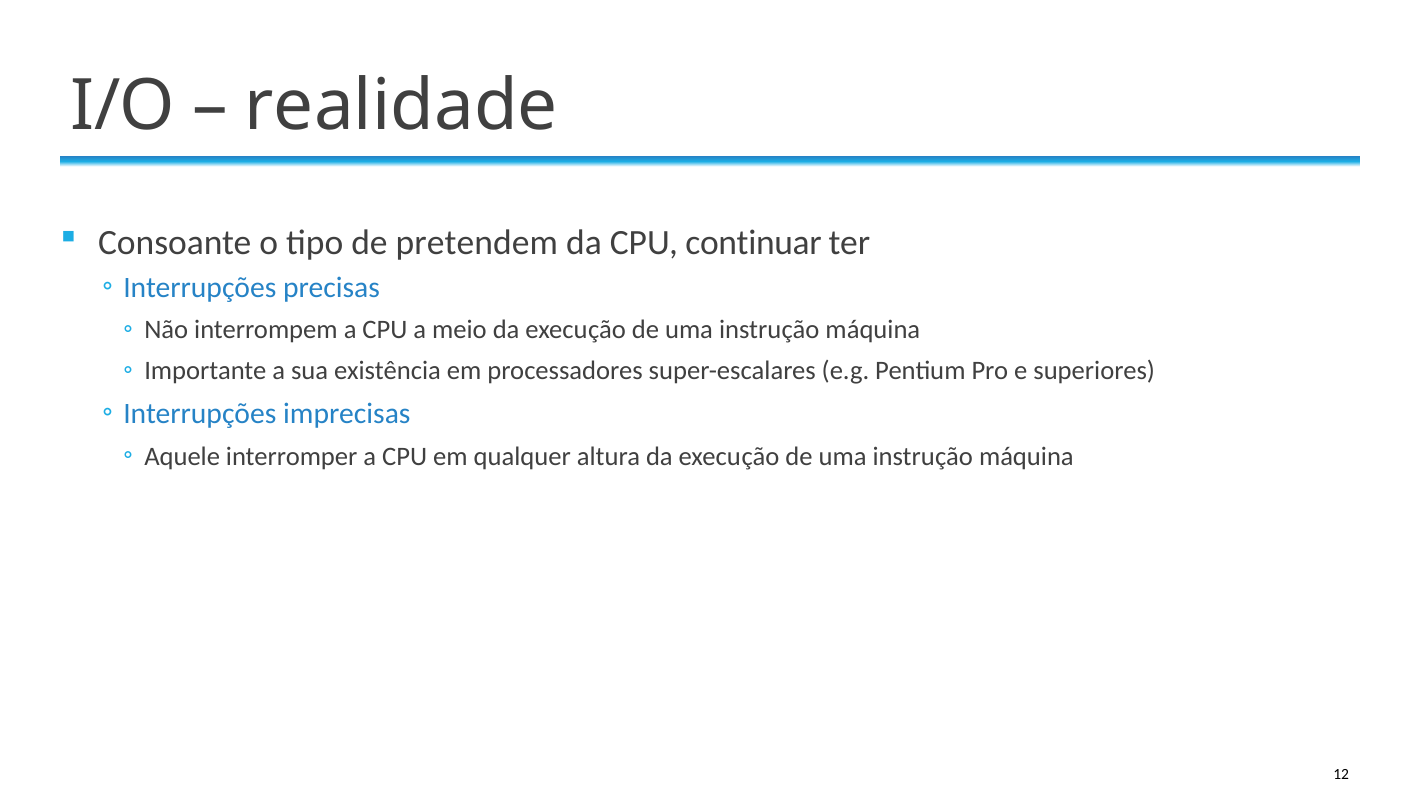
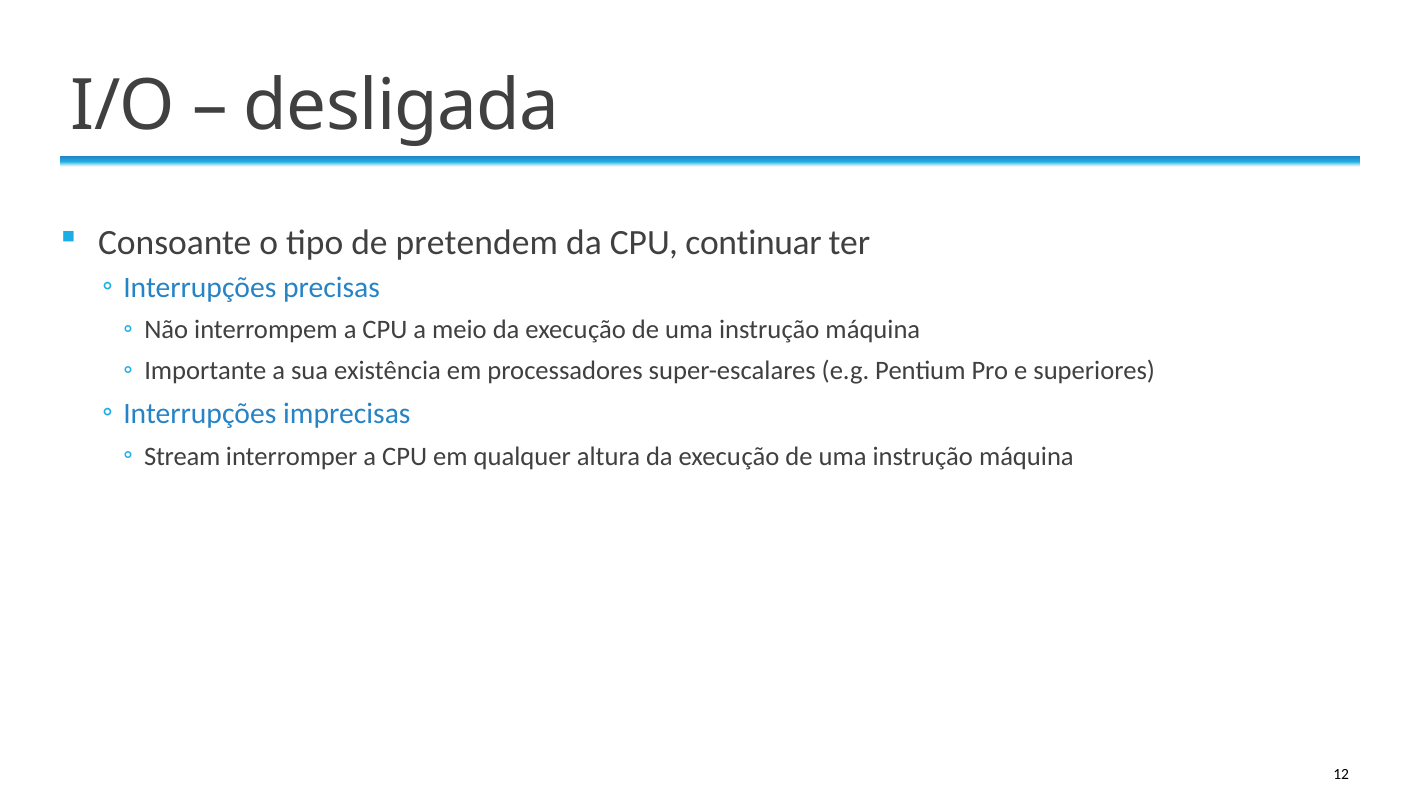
realidade: realidade -> desligada (402, 106)
Aquele: Aquele -> Stream (182, 456)
